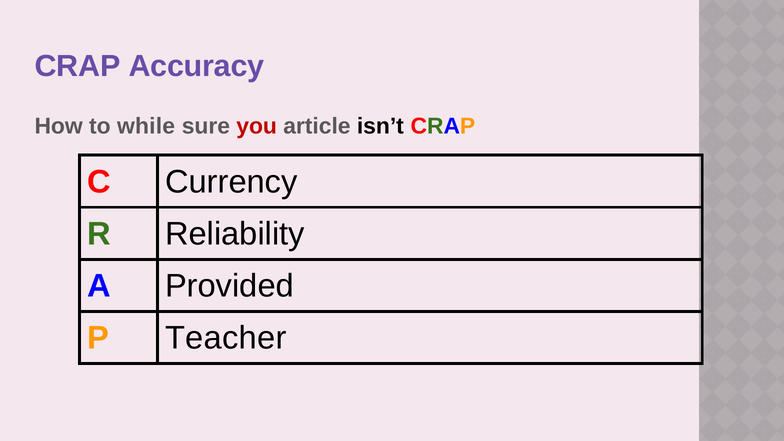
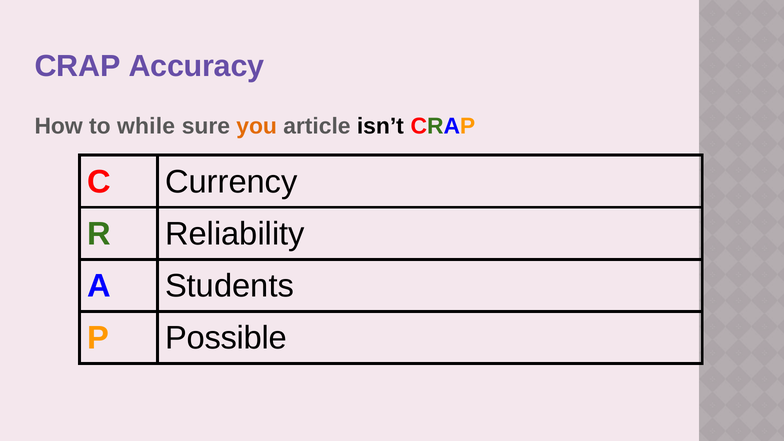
you colour: red -> orange (257, 126)
Provided: Provided -> Students (230, 286)
Teacher: Teacher -> Possible (226, 338)
